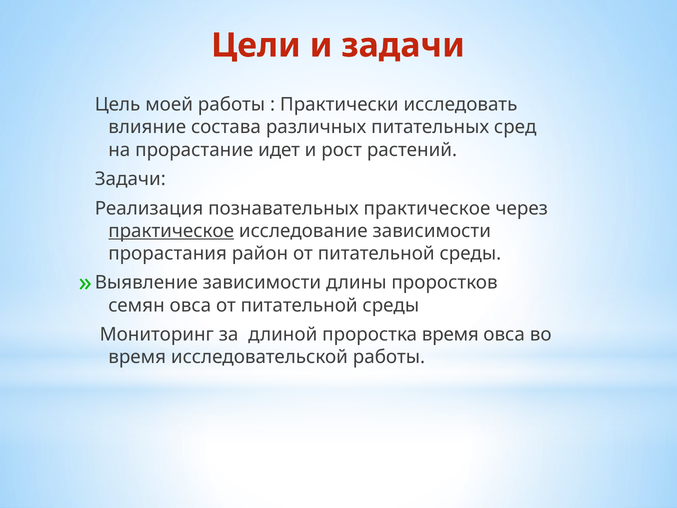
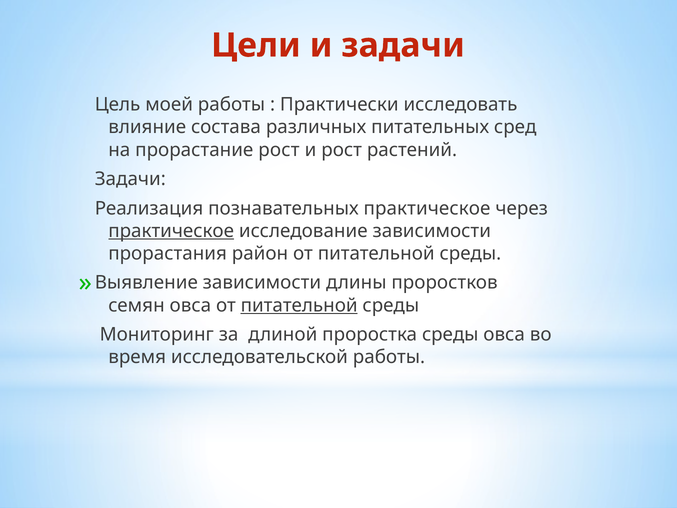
прорастание идет: идет -> рост (279, 150)
питательной underline: none -> present (299, 305)
проростка время: время -> среды (450, 334)
